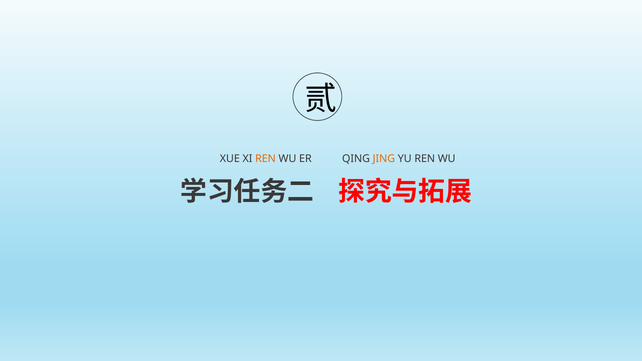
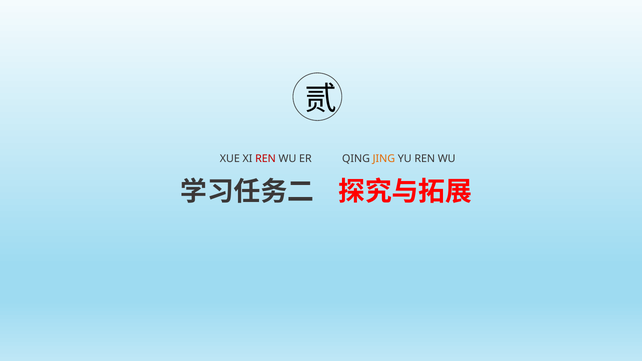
REN colour: orange -> red (266, 159)
